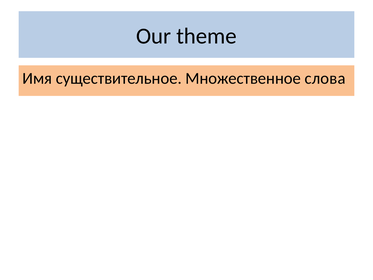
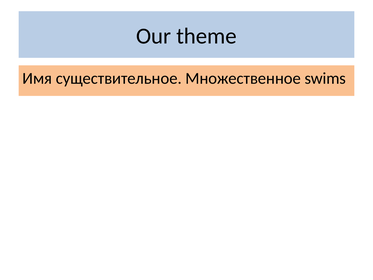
слова: слова -> swims (325, 78)
